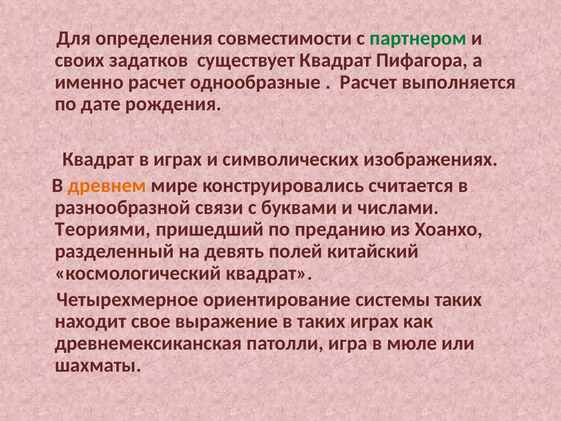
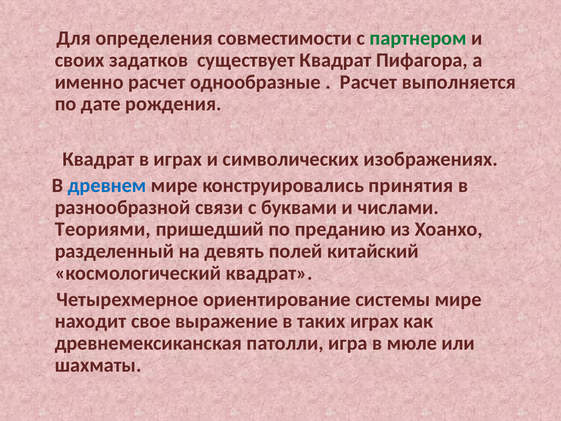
древнем colour: orange -> blue (107, 185)
считается: считается -> принятия (411, 185)
системы таких: таких -> мире (458, 299)
